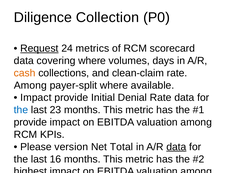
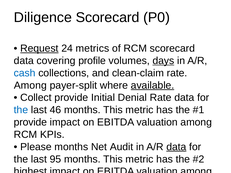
Diligence Collection: Collection -> Scorecard (108, 18)
covering where: where -> profile (92, 61)
days underline: none -> present (163, 61)
cash colour: orange -> blue (25, 73)
available underline: none -> present (152, 85)
Impact: Impact -> Collect (36, 98)
23: 23 -> 46 (55, 110)
Please version: version -> months (71, 147)
Total: Total -> Audit (122, 147)
16: 16 -> 95 (55, 159)
